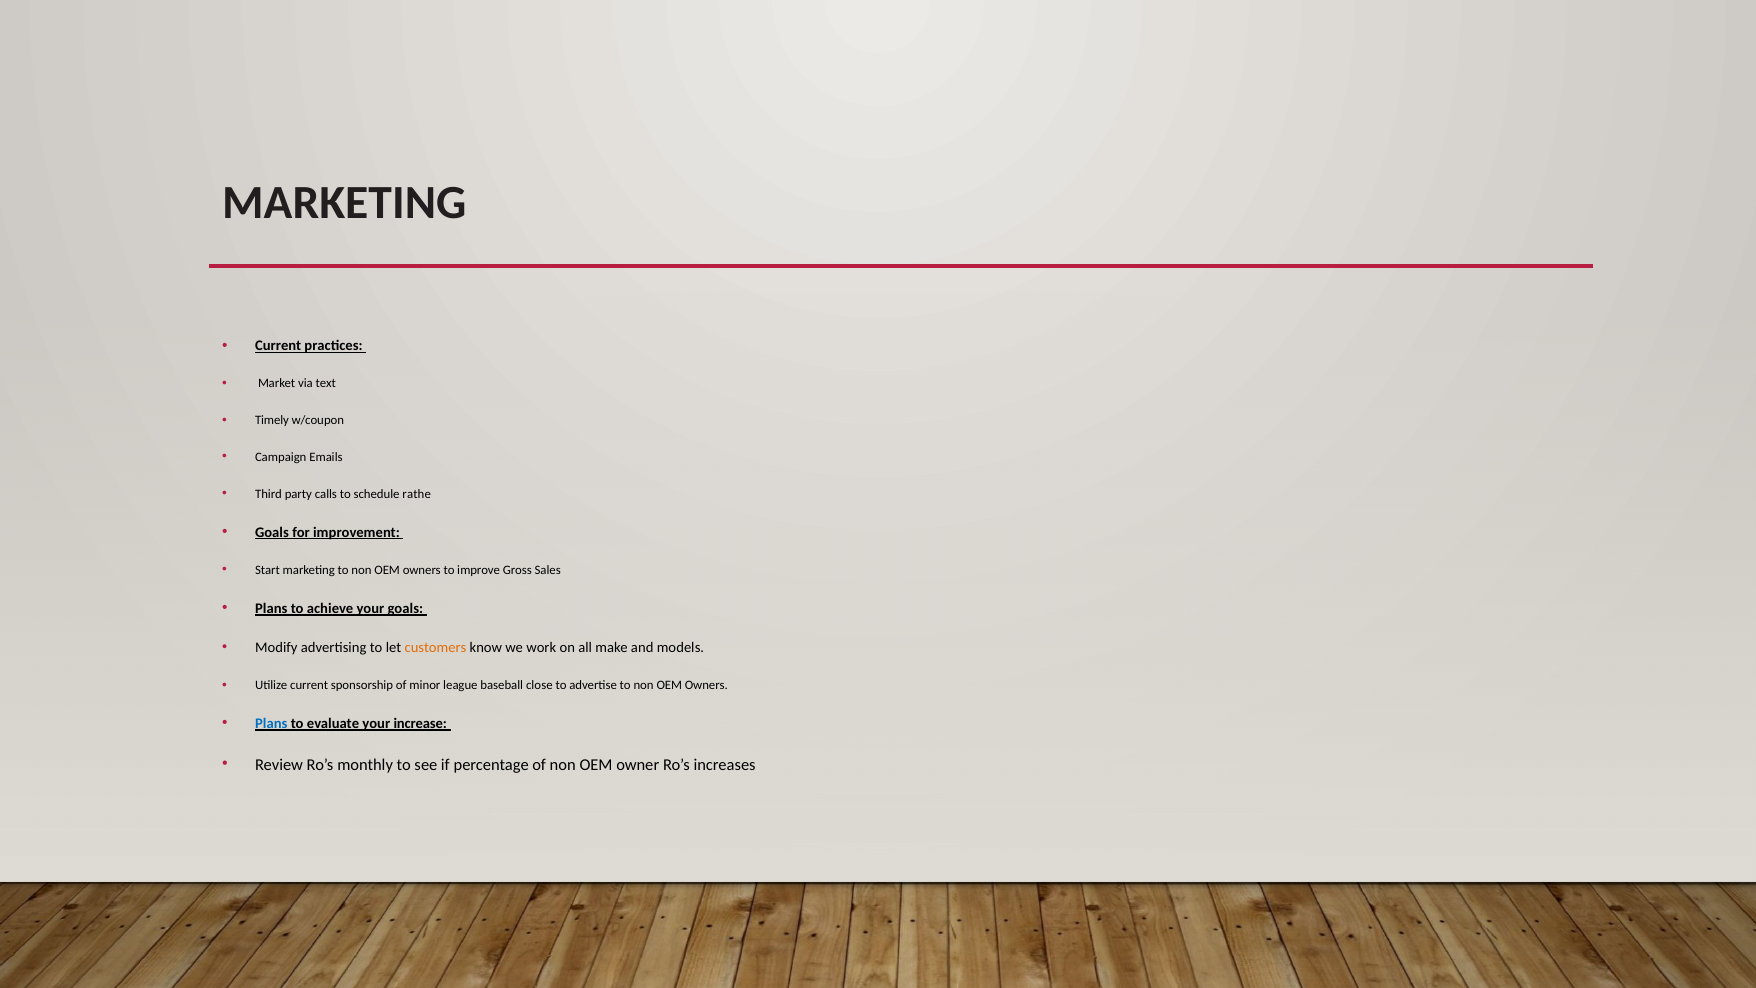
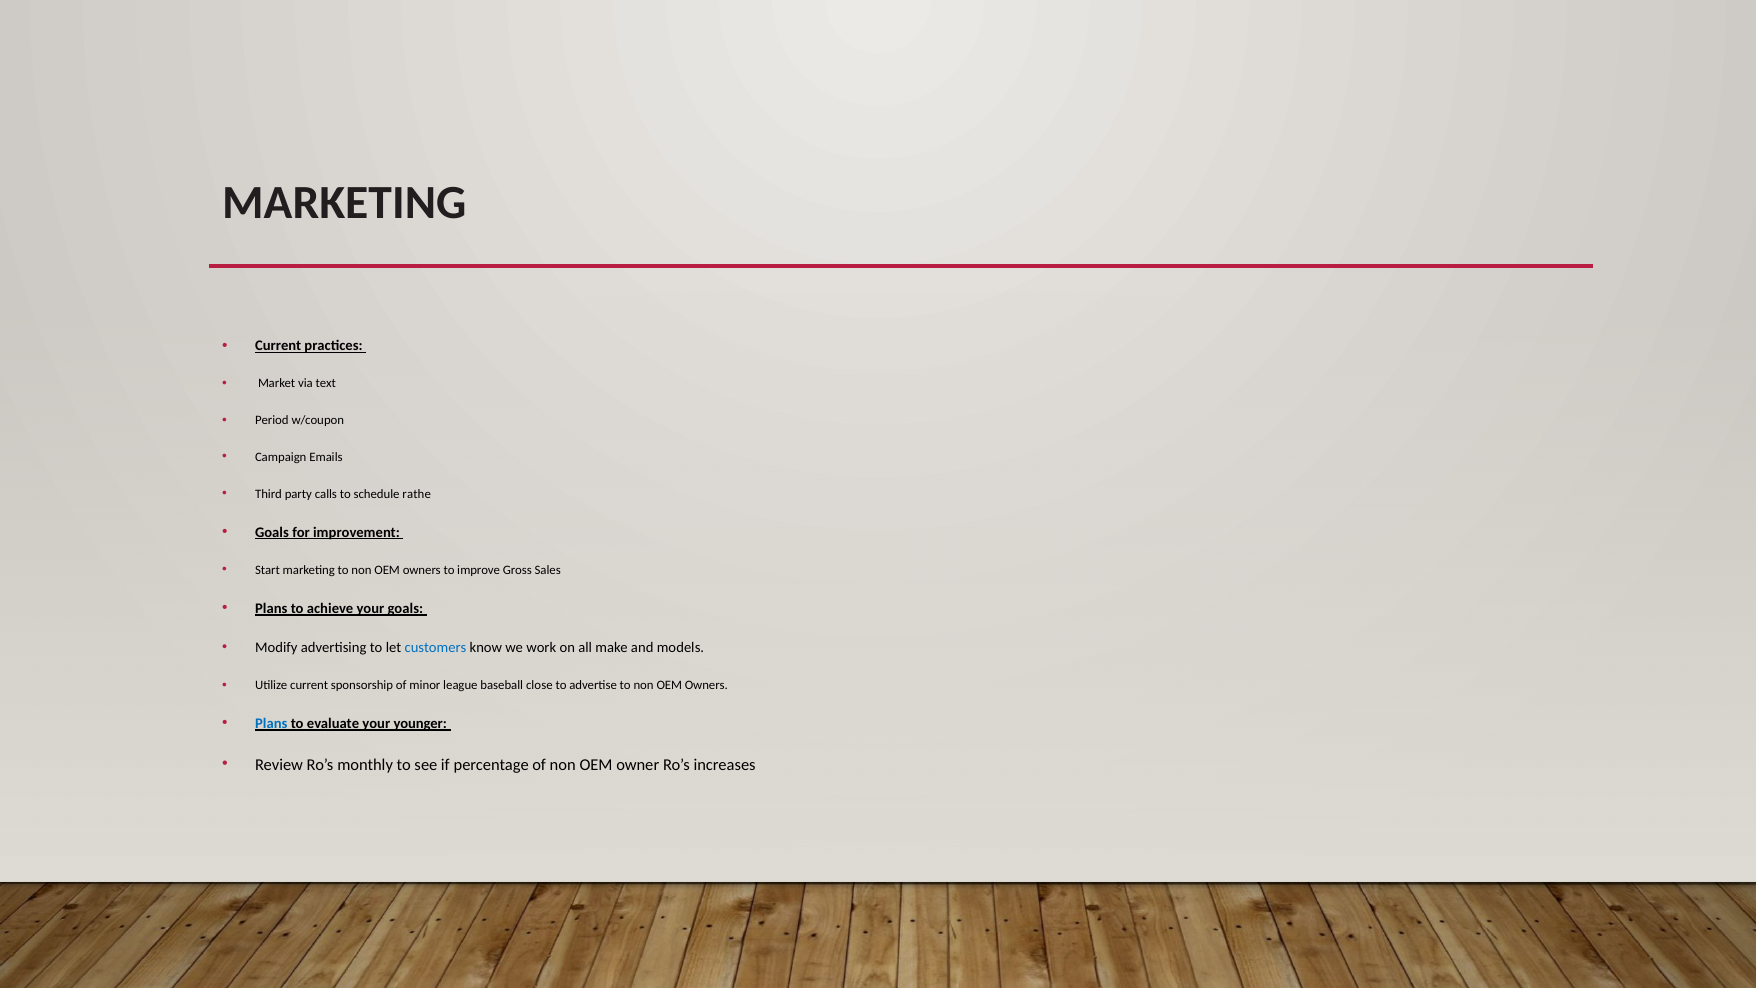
Timely: Timely -> Period (272, 420)
customers colour: orange -> blue (435, 647)
increase: increase -> younger (420, 723)
